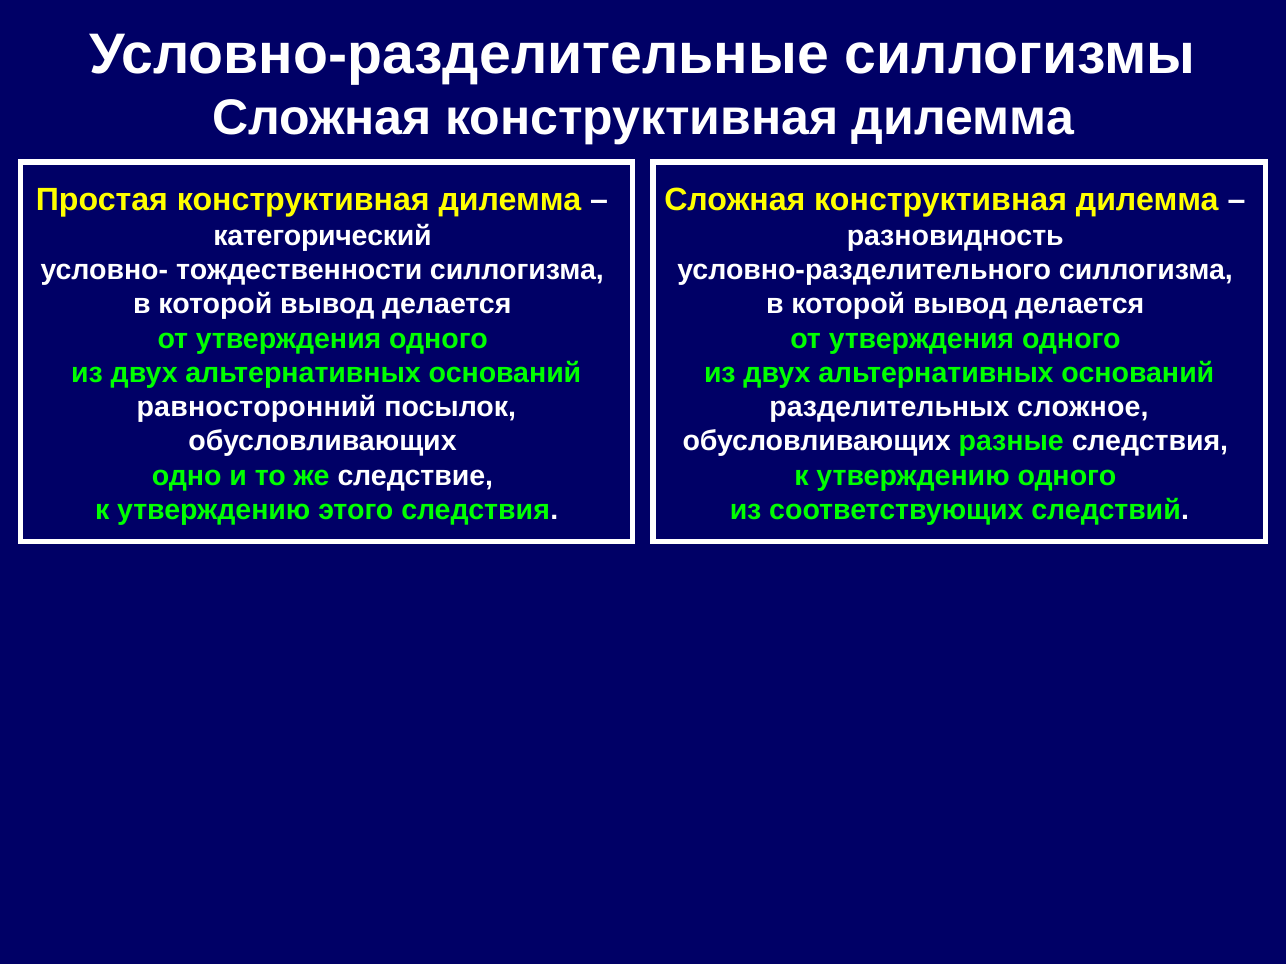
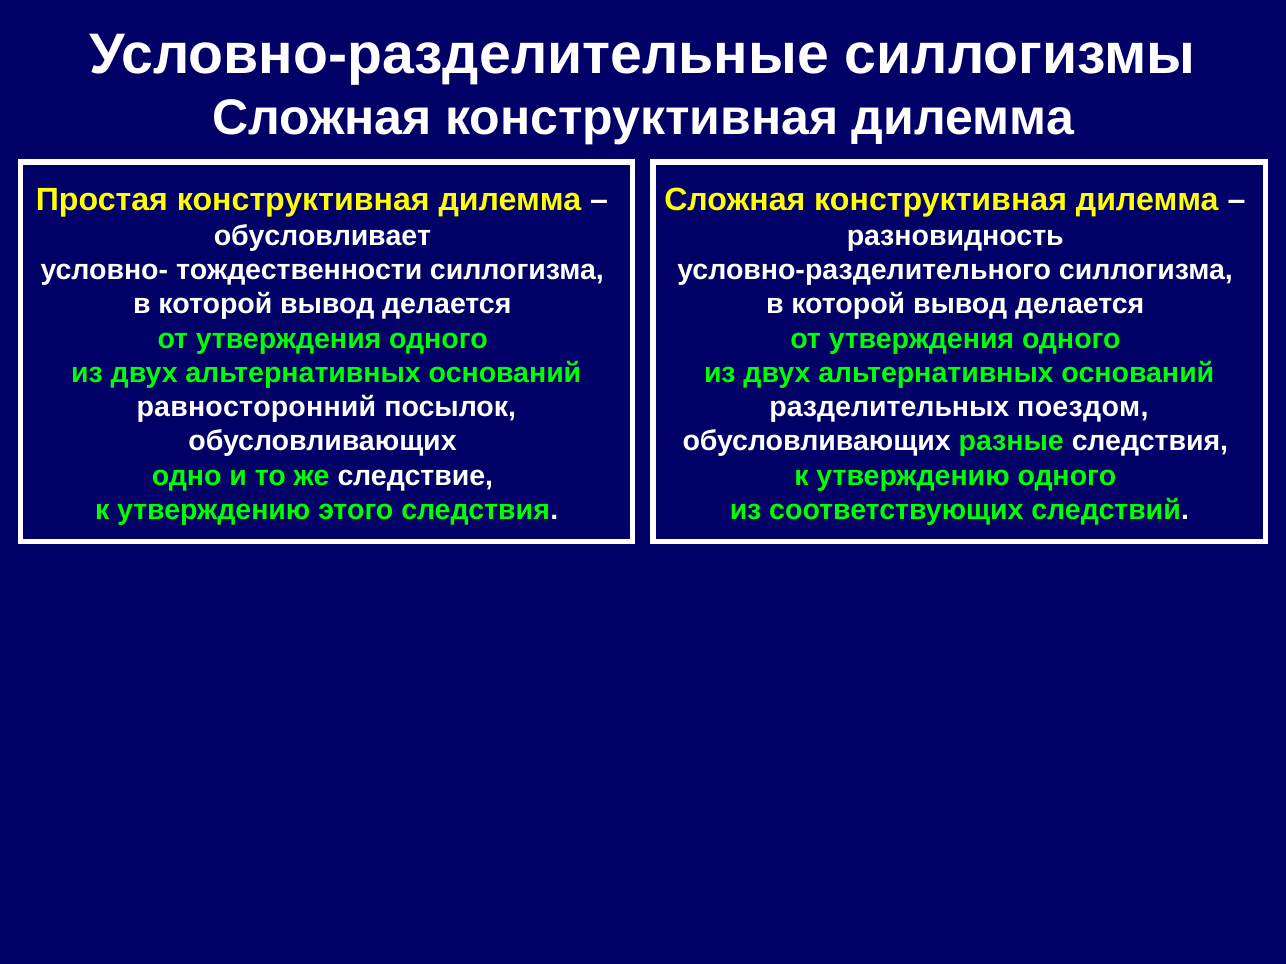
категорический: категорический -> обусловливает (322, 236)
сложное: сложное -> поездом (1083, 407)
